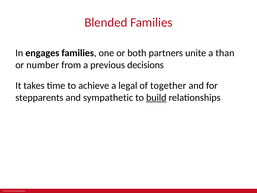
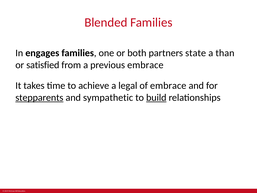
unite: unite -> state (196, 53)
number: number -> satisfied (43, 65)
previous decisions: decisions -> embrace (145, 65)
of together: together -> embrace (168, 86)
stepparents underline: none -> present (39, 98)
